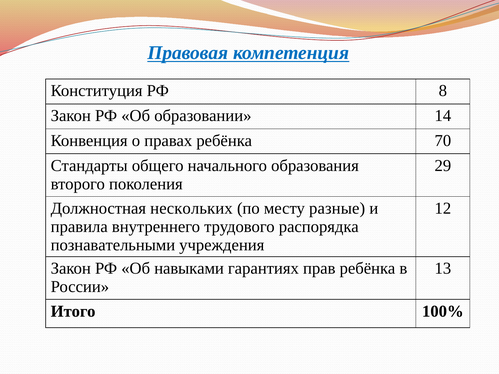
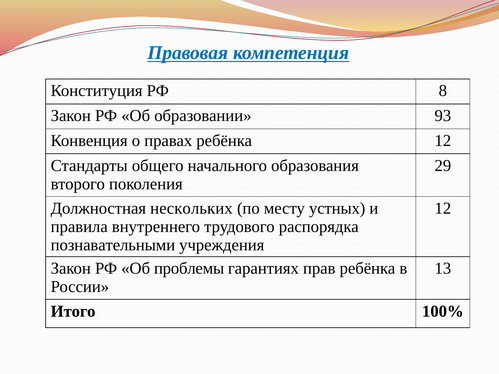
14: 14 -> 93 (443, 116)
ребёнка 70: 70 -> 12 (443, 141)
разные: разные -> устных (337, 208)
навыками: навыками -> проблемы (189, 269)
